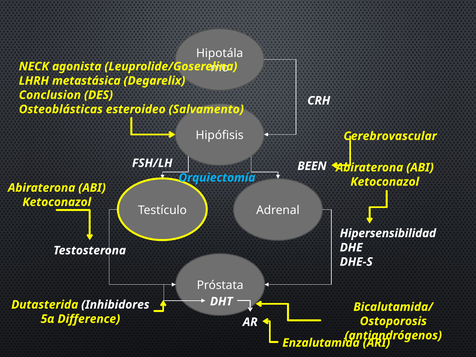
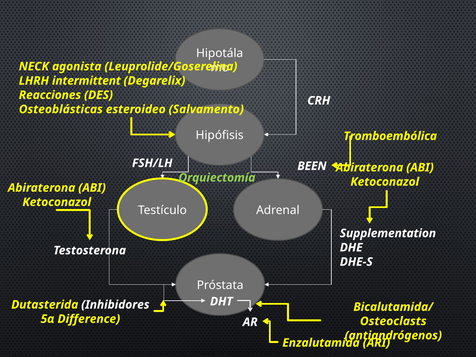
metastásica: metastásica -> intermittent (86, 81)
Conclusion: Conclusion -> Reacciones (50, 95)
Cerebrovascular: Cerebrovascular -> Tromboembólica (390, 136)
Orquiectomía colour: light blue -> light green (217, 178)
Hipersensibilidad: Hipersensibilidad -> Supplementation (388, 233)
Ostoporosis: Ostoporosis -> Osteoclasts (393, 321)
